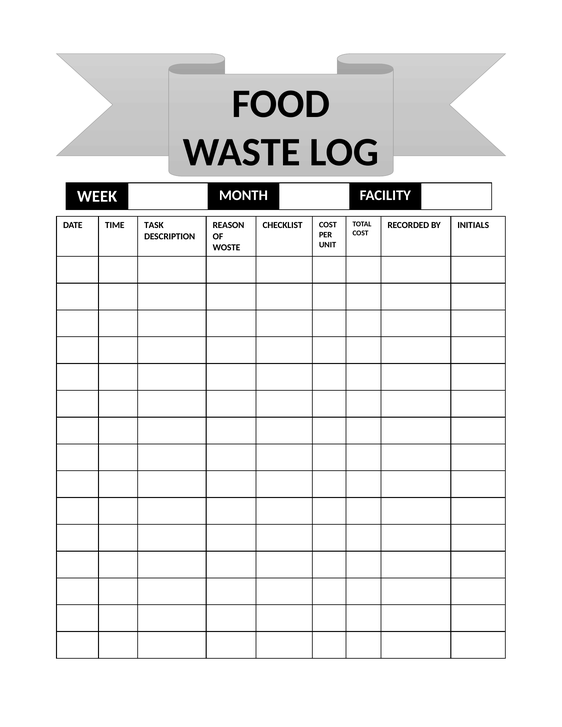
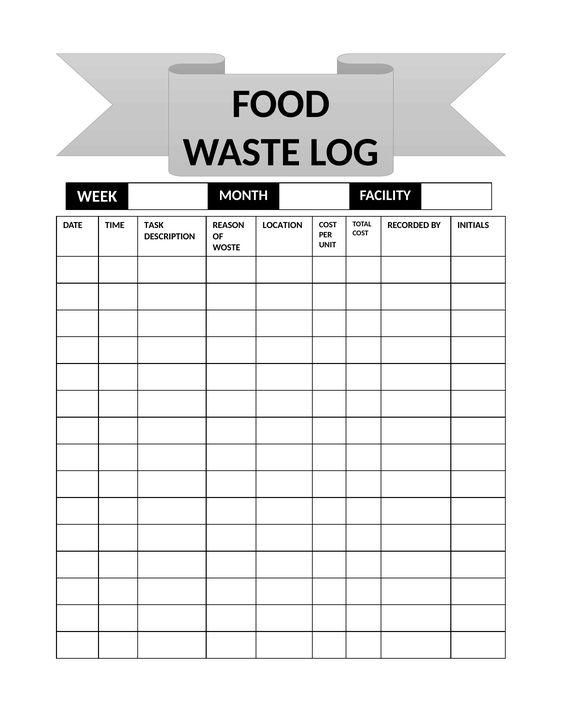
CHECKLIST: CHECKLIST -> LOCATION (283, 225)
